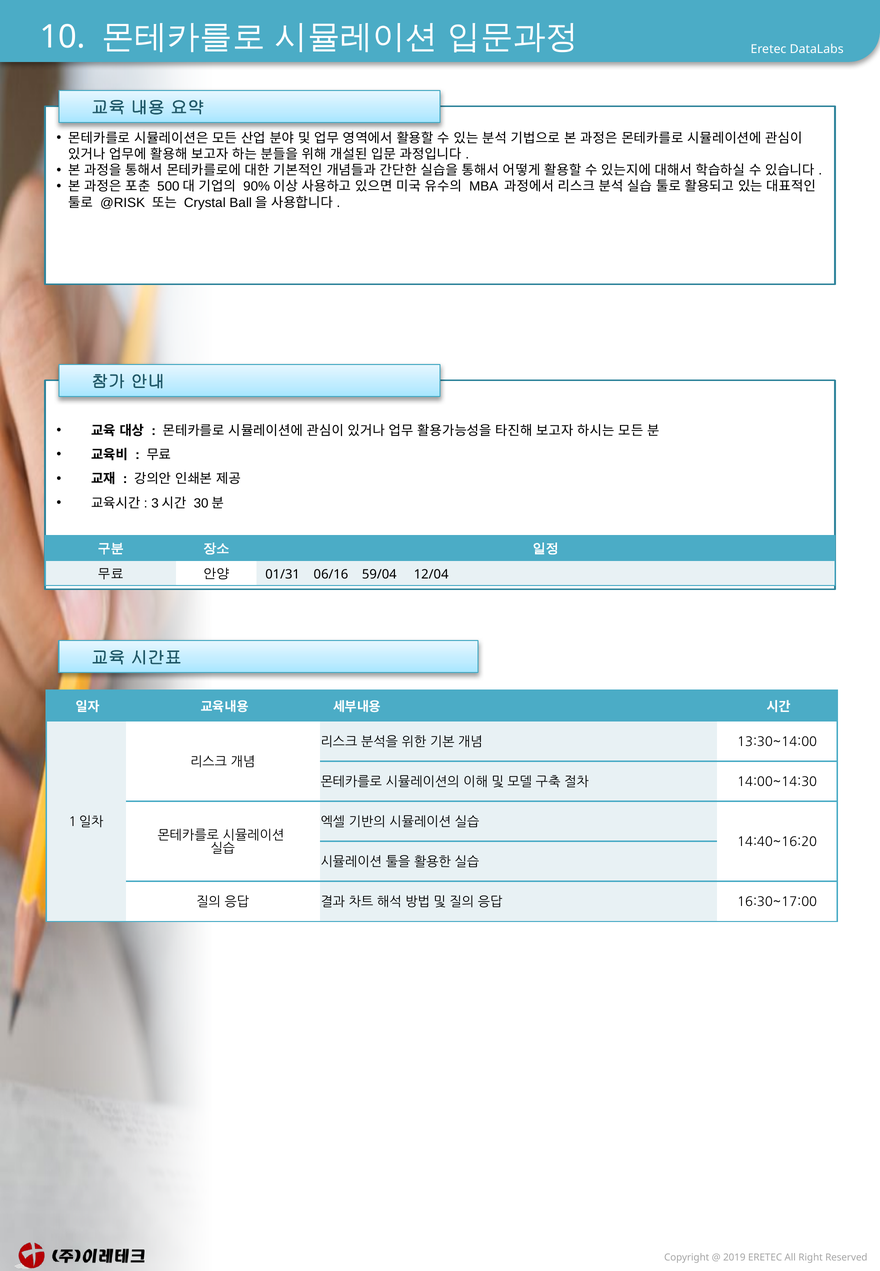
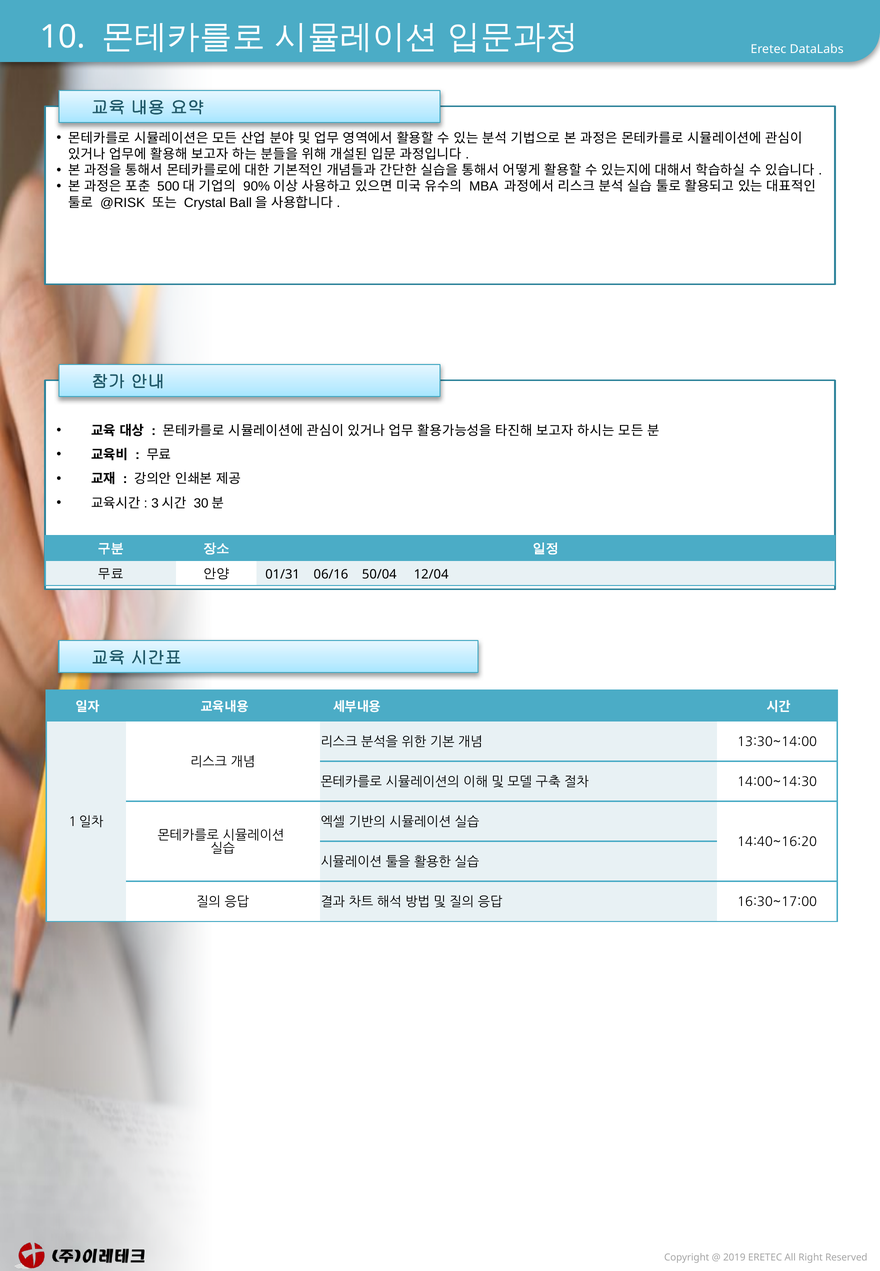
59/04: 59/04 -> 50/04 (379, 575)
